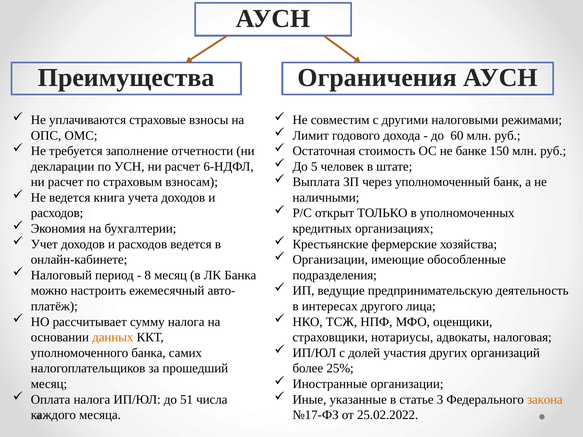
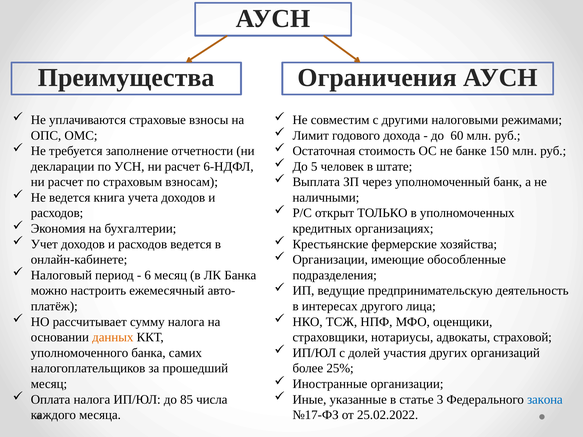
8: 8 -> 6 (148, 275)
налоговая: налоговая -> страховой (523, 337)
51: 51 -> 85 (187, 400)
закона colour: orange -> blue (545, 400)
